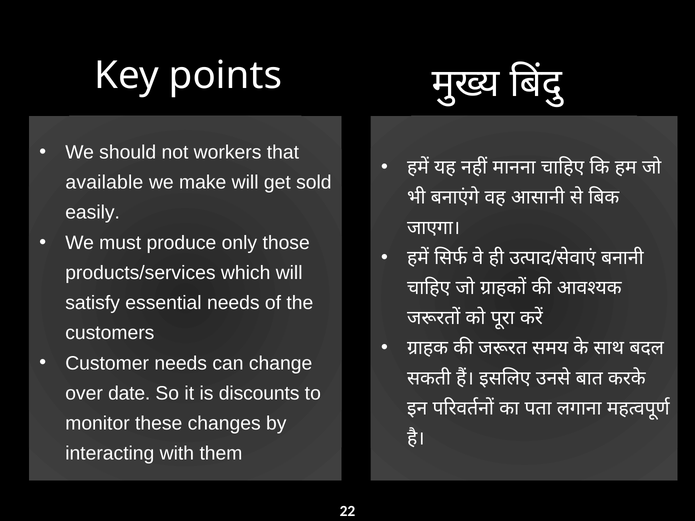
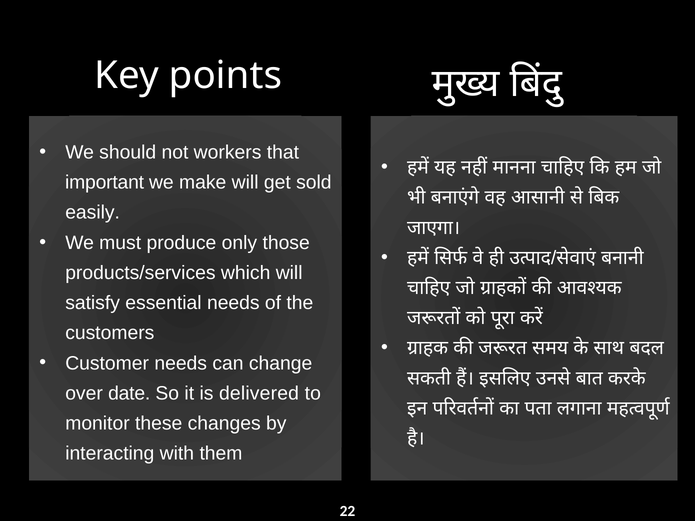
available: available -> important (105, 183)
discounts: discounts -> delivered (259, 393)
